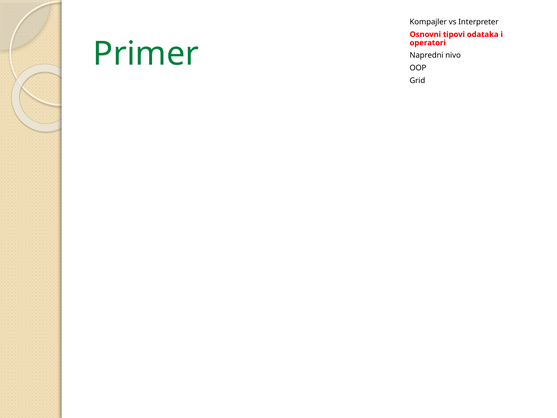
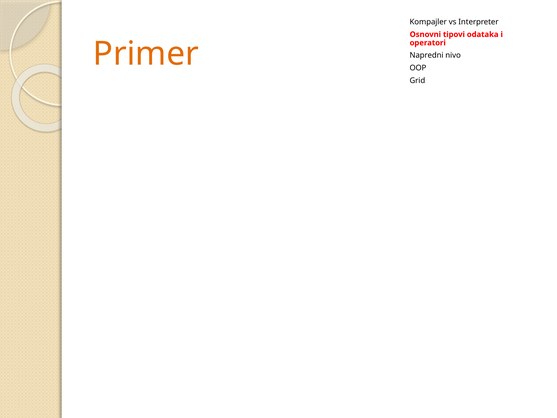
Primer colour: green -> orange (146, 54)
